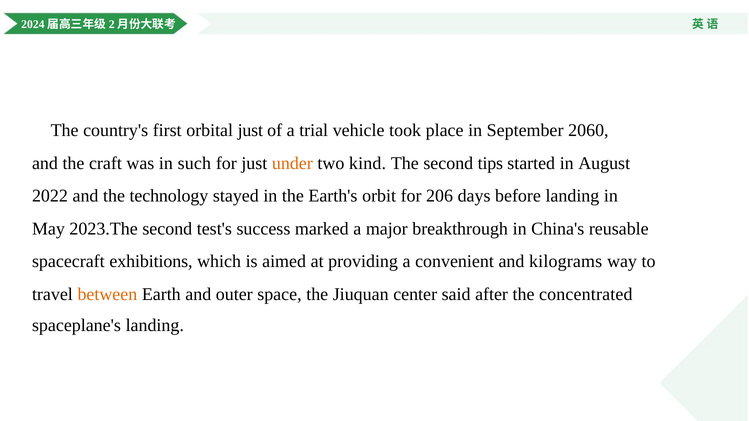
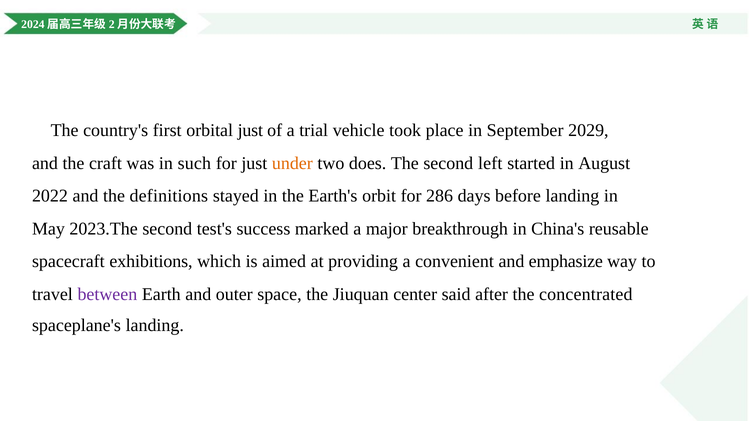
2060: 2060 -> 2029 (588, 130)
kind: kind -> does (368, 163)
tips: tips -> left (490, 163)
technology: technology -> definitions (169, 196)
206: 206 -> 286 (440, 196)
kilograms: kilograms -> emphasize (566, 262)
between colour: orange -> purple (107, 294)
